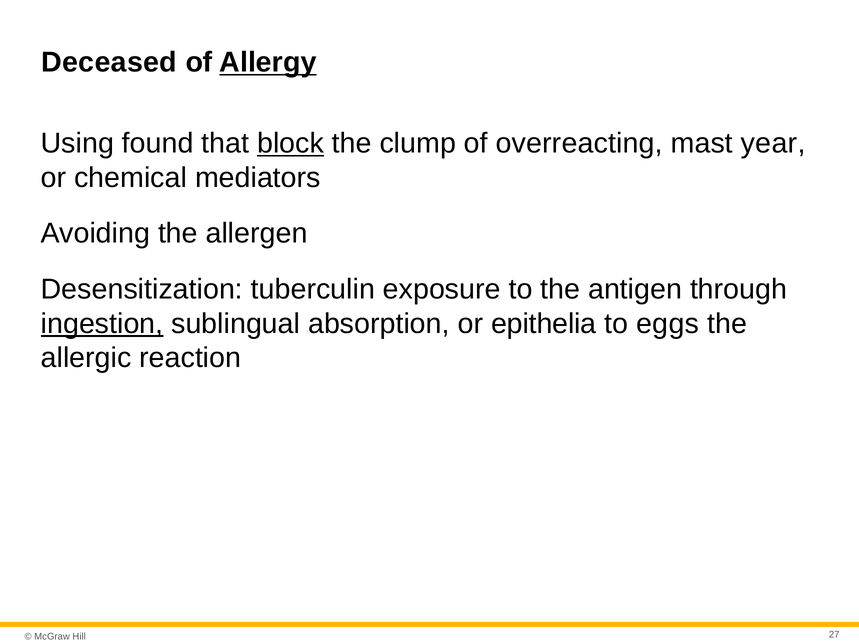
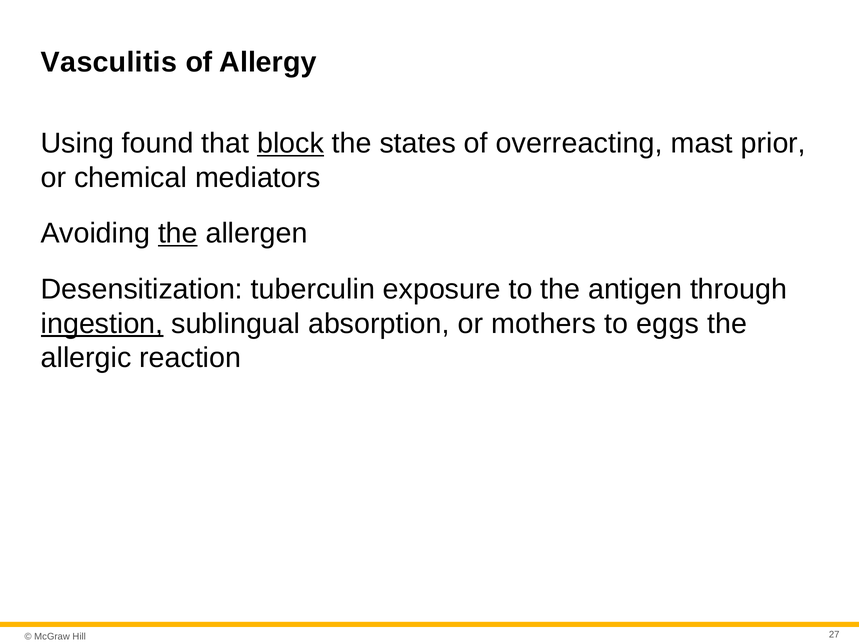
Deceased: Deceased -> Vasculitis (109, 63)
Allergy underline: present -> none (268, 63)
clump: clump -> states (418, 143)
year: year -> prior (773, 143)
the underline: none -> present (178, 234)
epithelia: epithelia -> mothers (544, 324)
